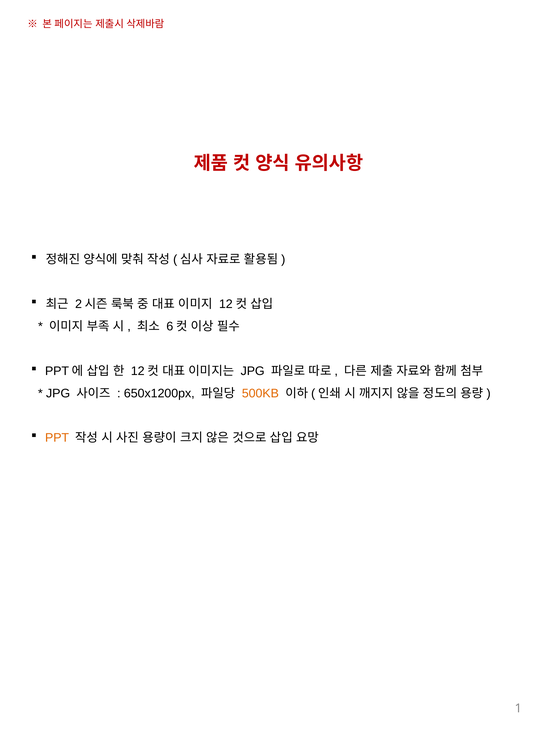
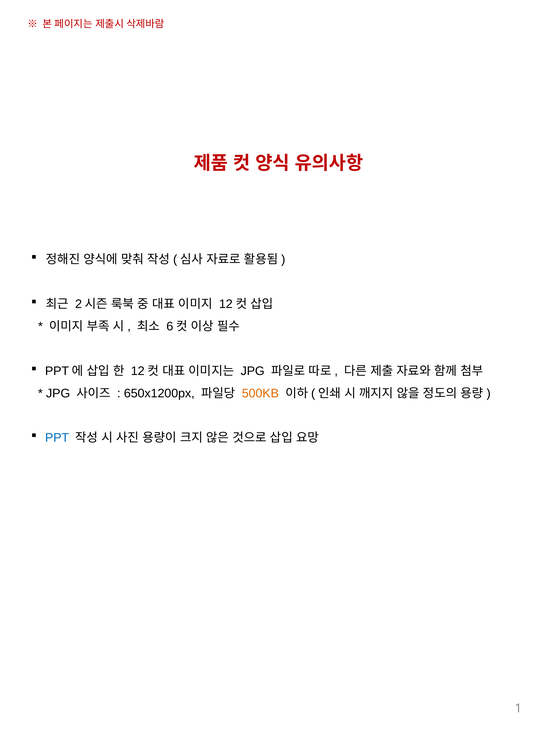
PPT colour: orange -> blue (57, 438)
